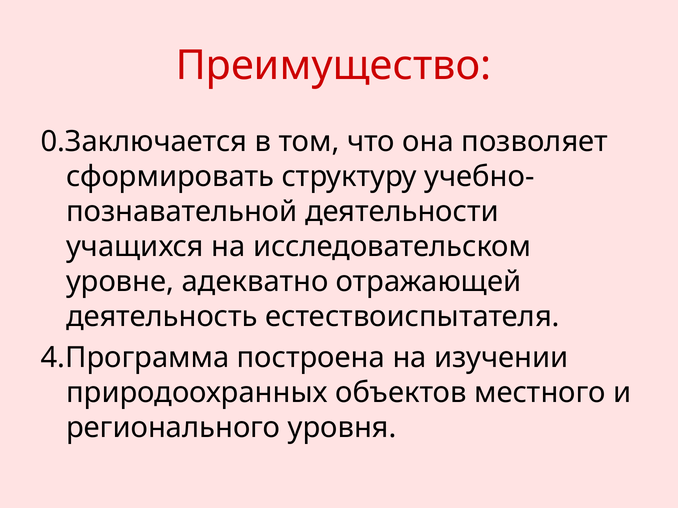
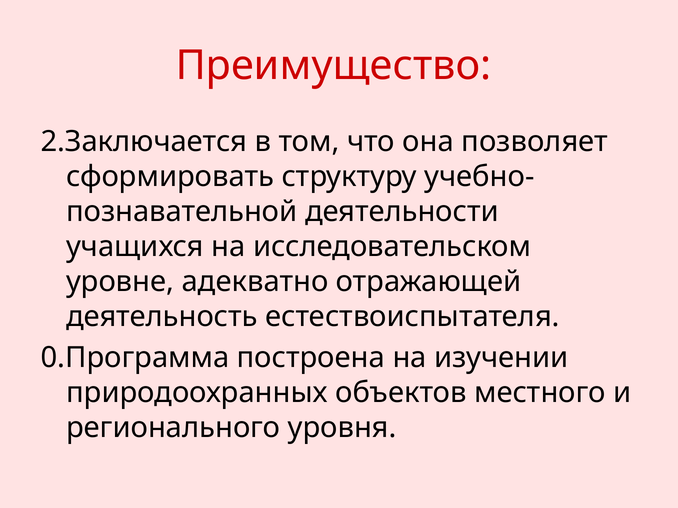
0.Заключается: 0.Заключается -> 2.Заключается (144, 142)
4.Программа: 4.Программа -> 0.Программа (135, 358)
